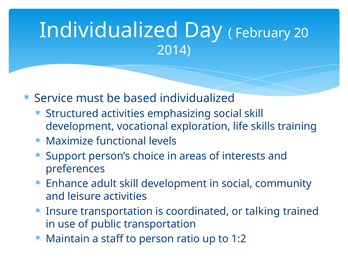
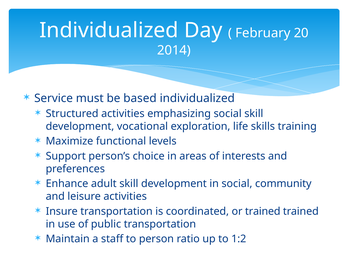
or talking: talking -> trained (263, 211)
